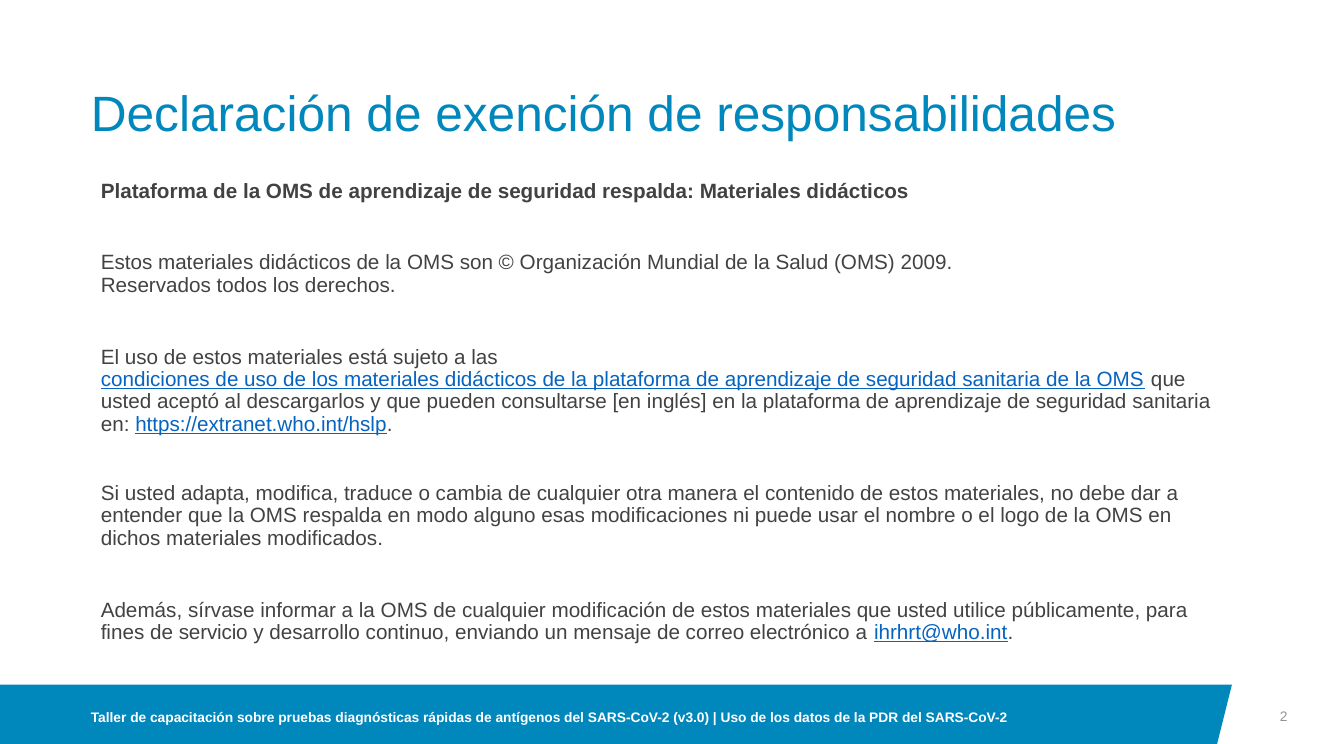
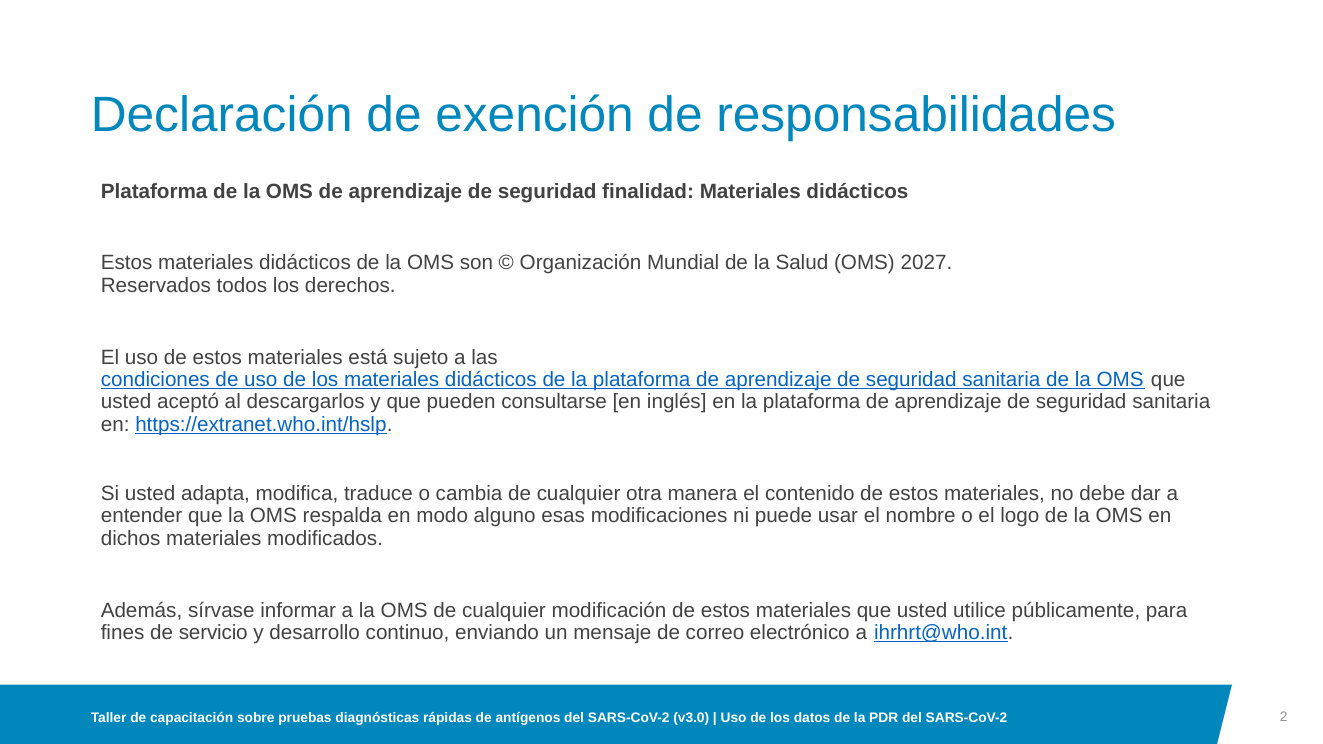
seguridad respalda: respalda -> finalidad (648, 191)
2009: 2009 -> 2027 (926, 263)
